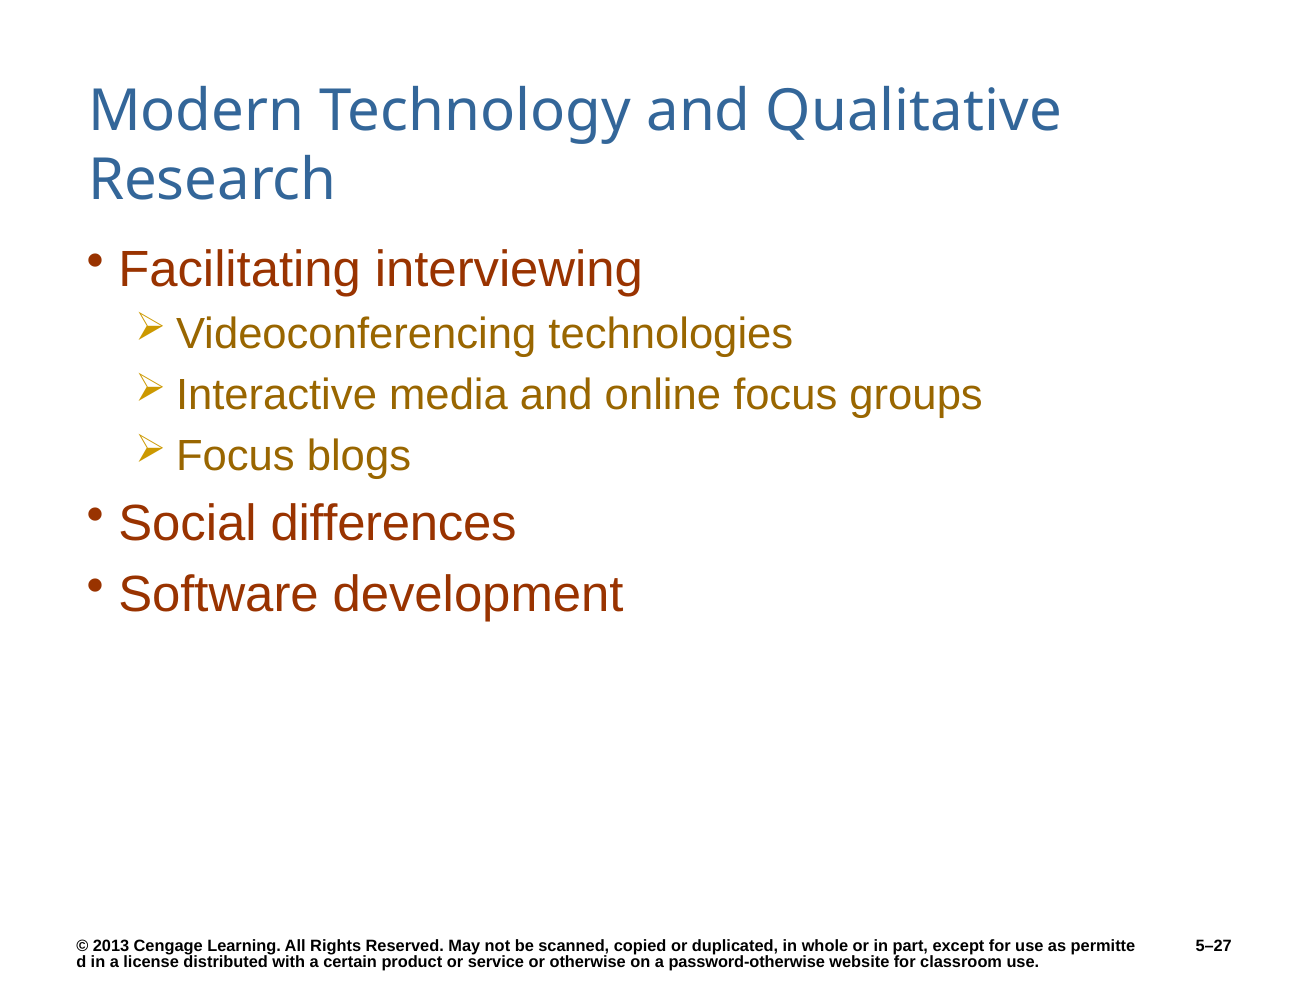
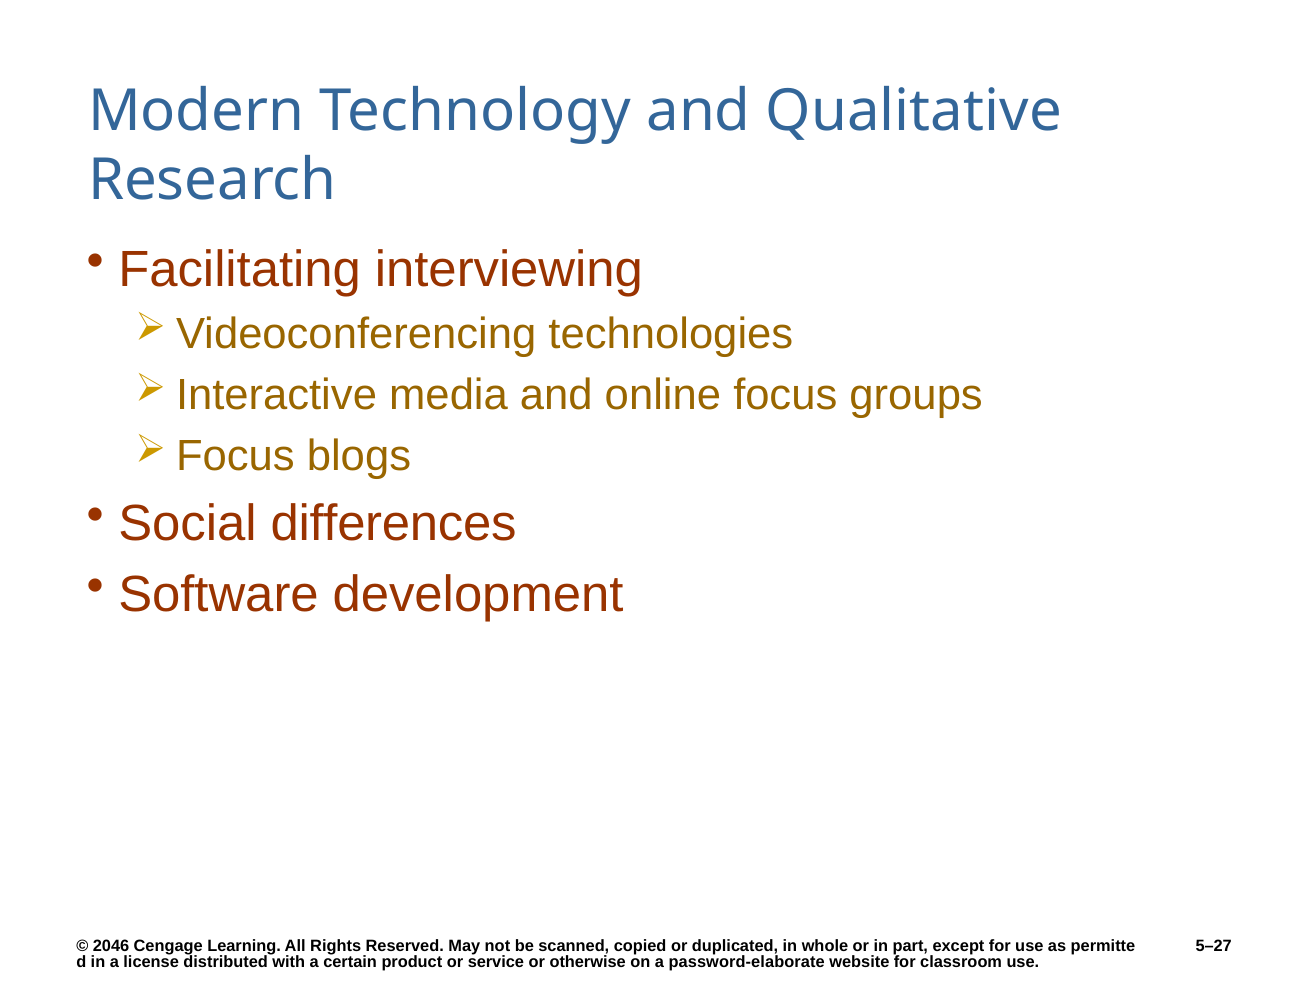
2013: 2013 -> 2046 (111, 946)
password-otherwise: password-otherwise -> password-elaborate (747, 963)
